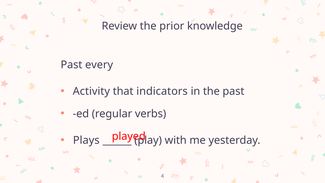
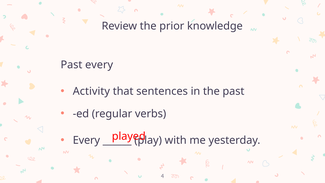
indicators: indicators -> sentences (162, 91)
Plays: Plays -> Every (86, 140)
